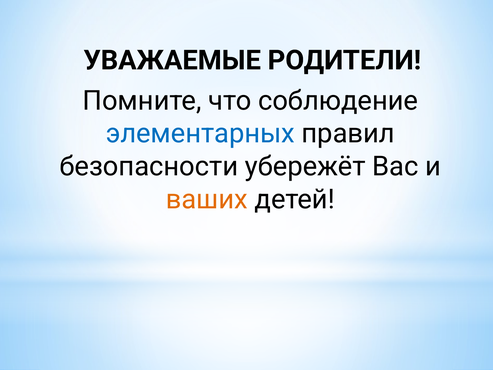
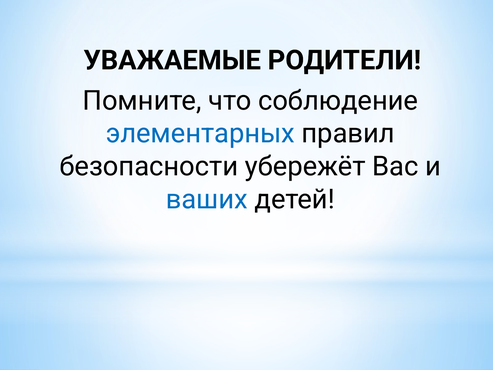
ваших colour: orange -> blue (207, 199)
